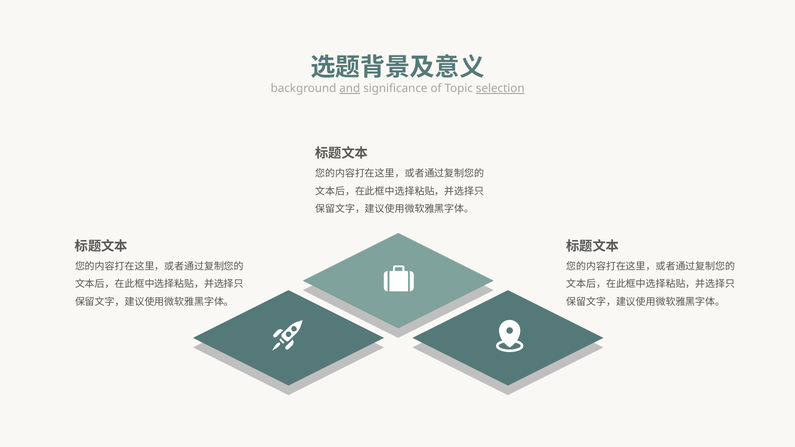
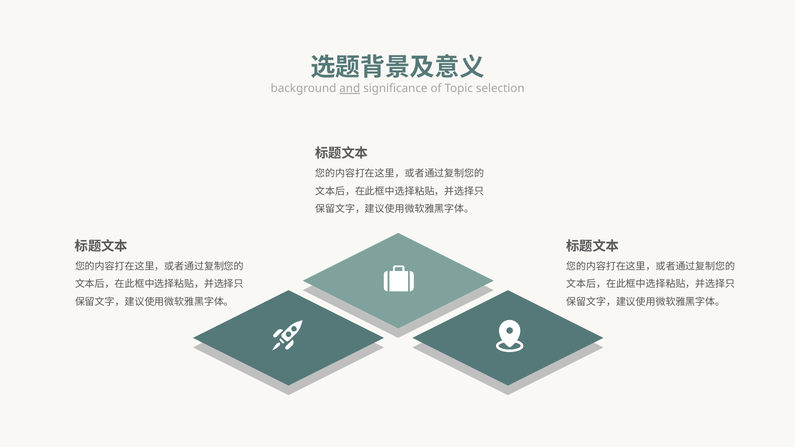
selection underline: present -> none (500, 89)
